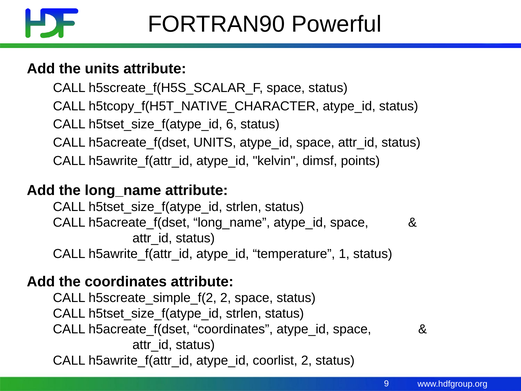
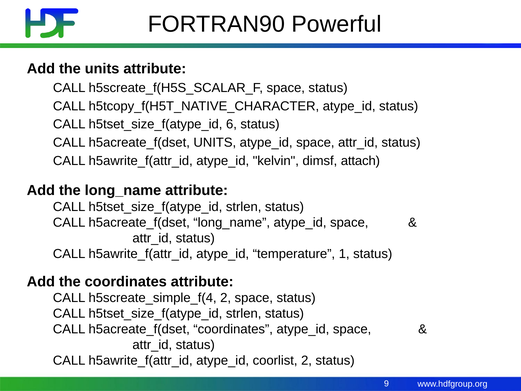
points: points -> attach (360, 161)
h5screate_simple_f(2: h5screate_simple_f(2 -> h5screate_simple_f(4 (153, 298)
